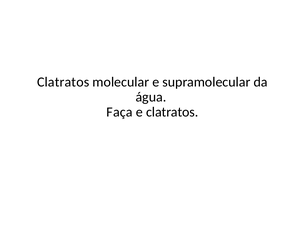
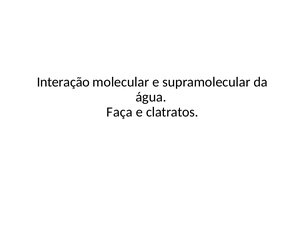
Clatratos: Clatratos -> Interação (63, 82)
